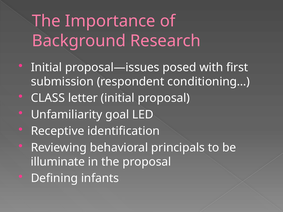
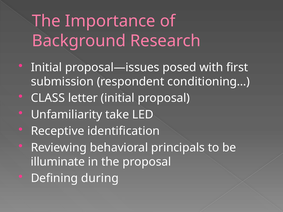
goal: goal -> take (117, 115)
infants: infants -> during (100, 178)
